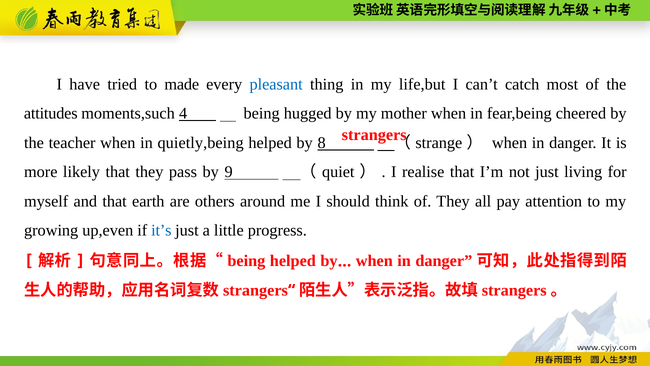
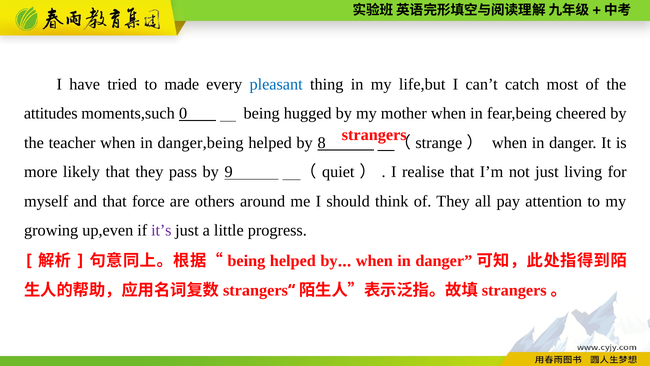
4: 4 -> 0 (183, 113)
quietly,being: quietly,being -> danger,being (201, 143)
earth: earth -> force (148, 201)
it’s colour: blue -> purple (161, 230)
